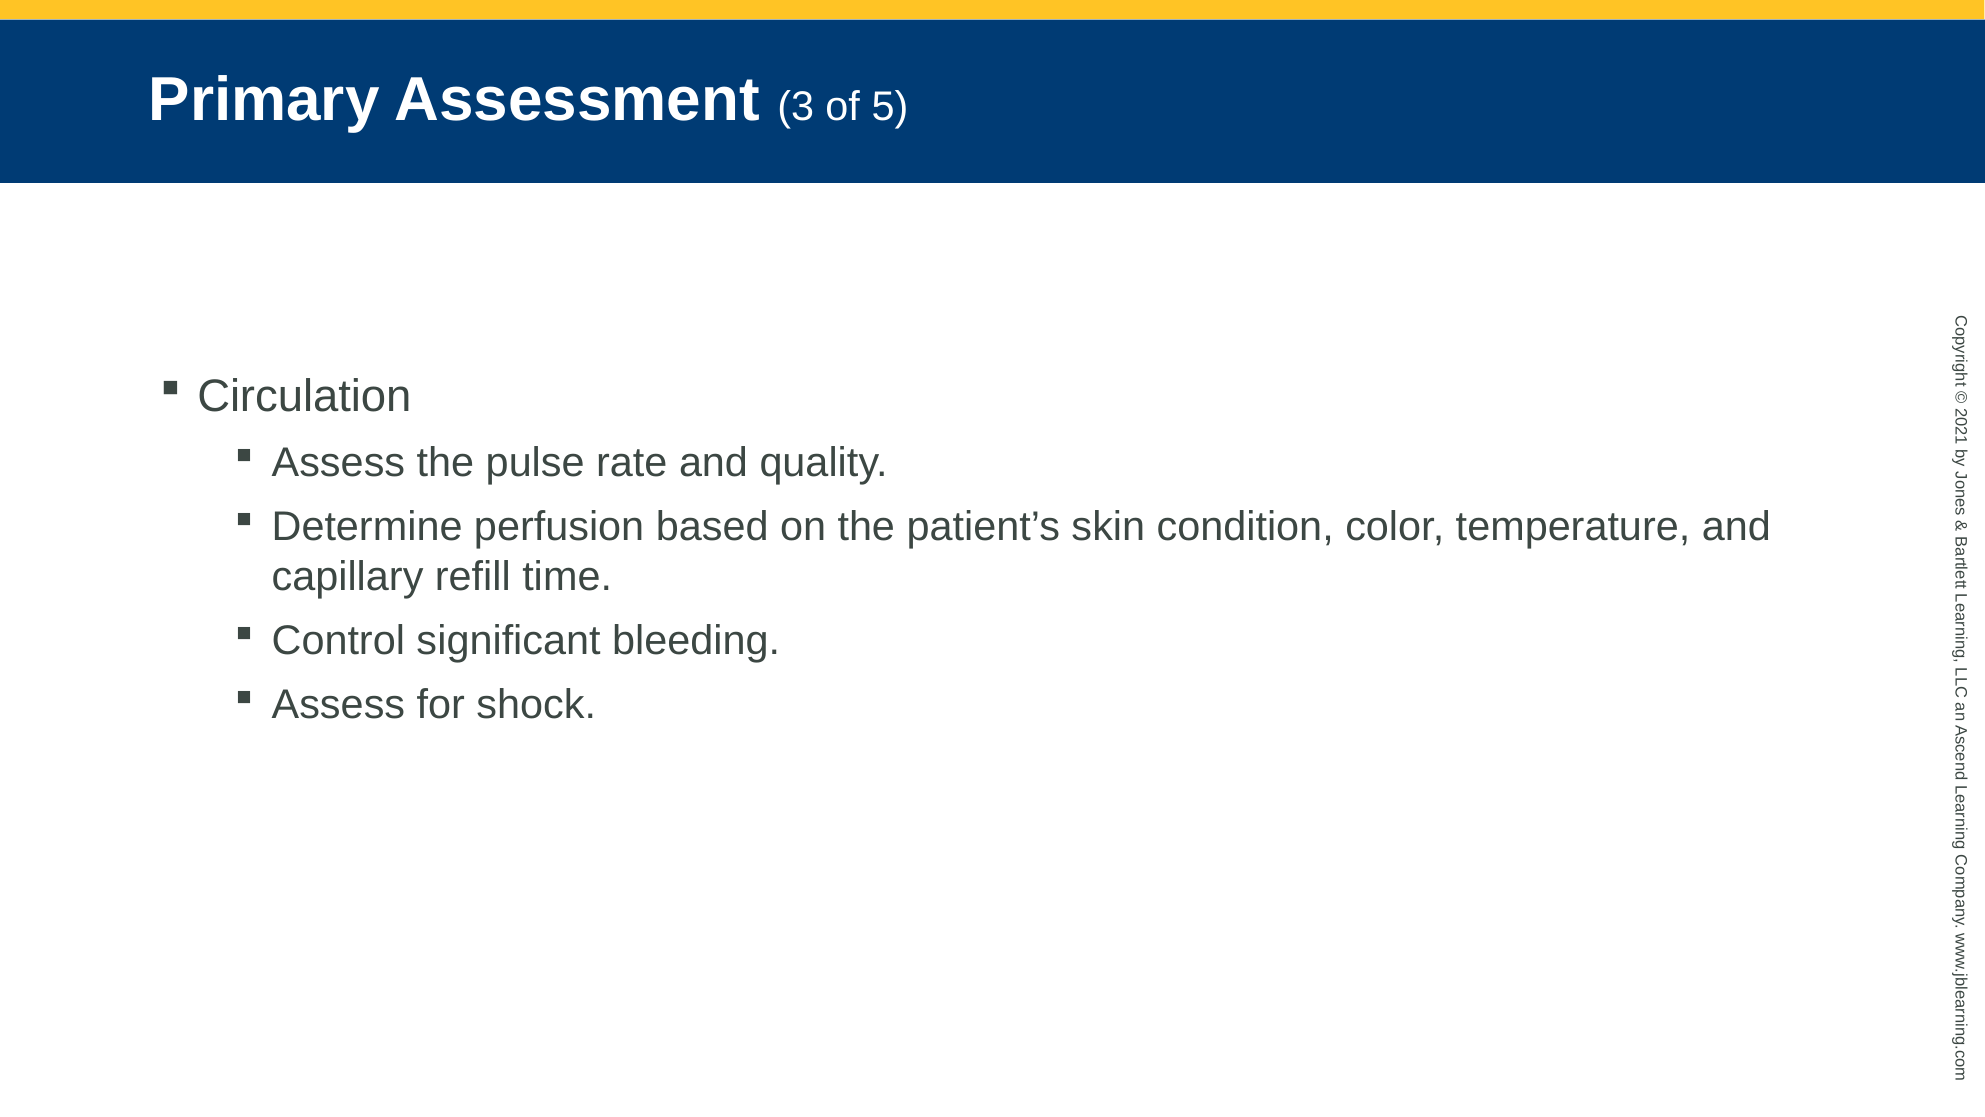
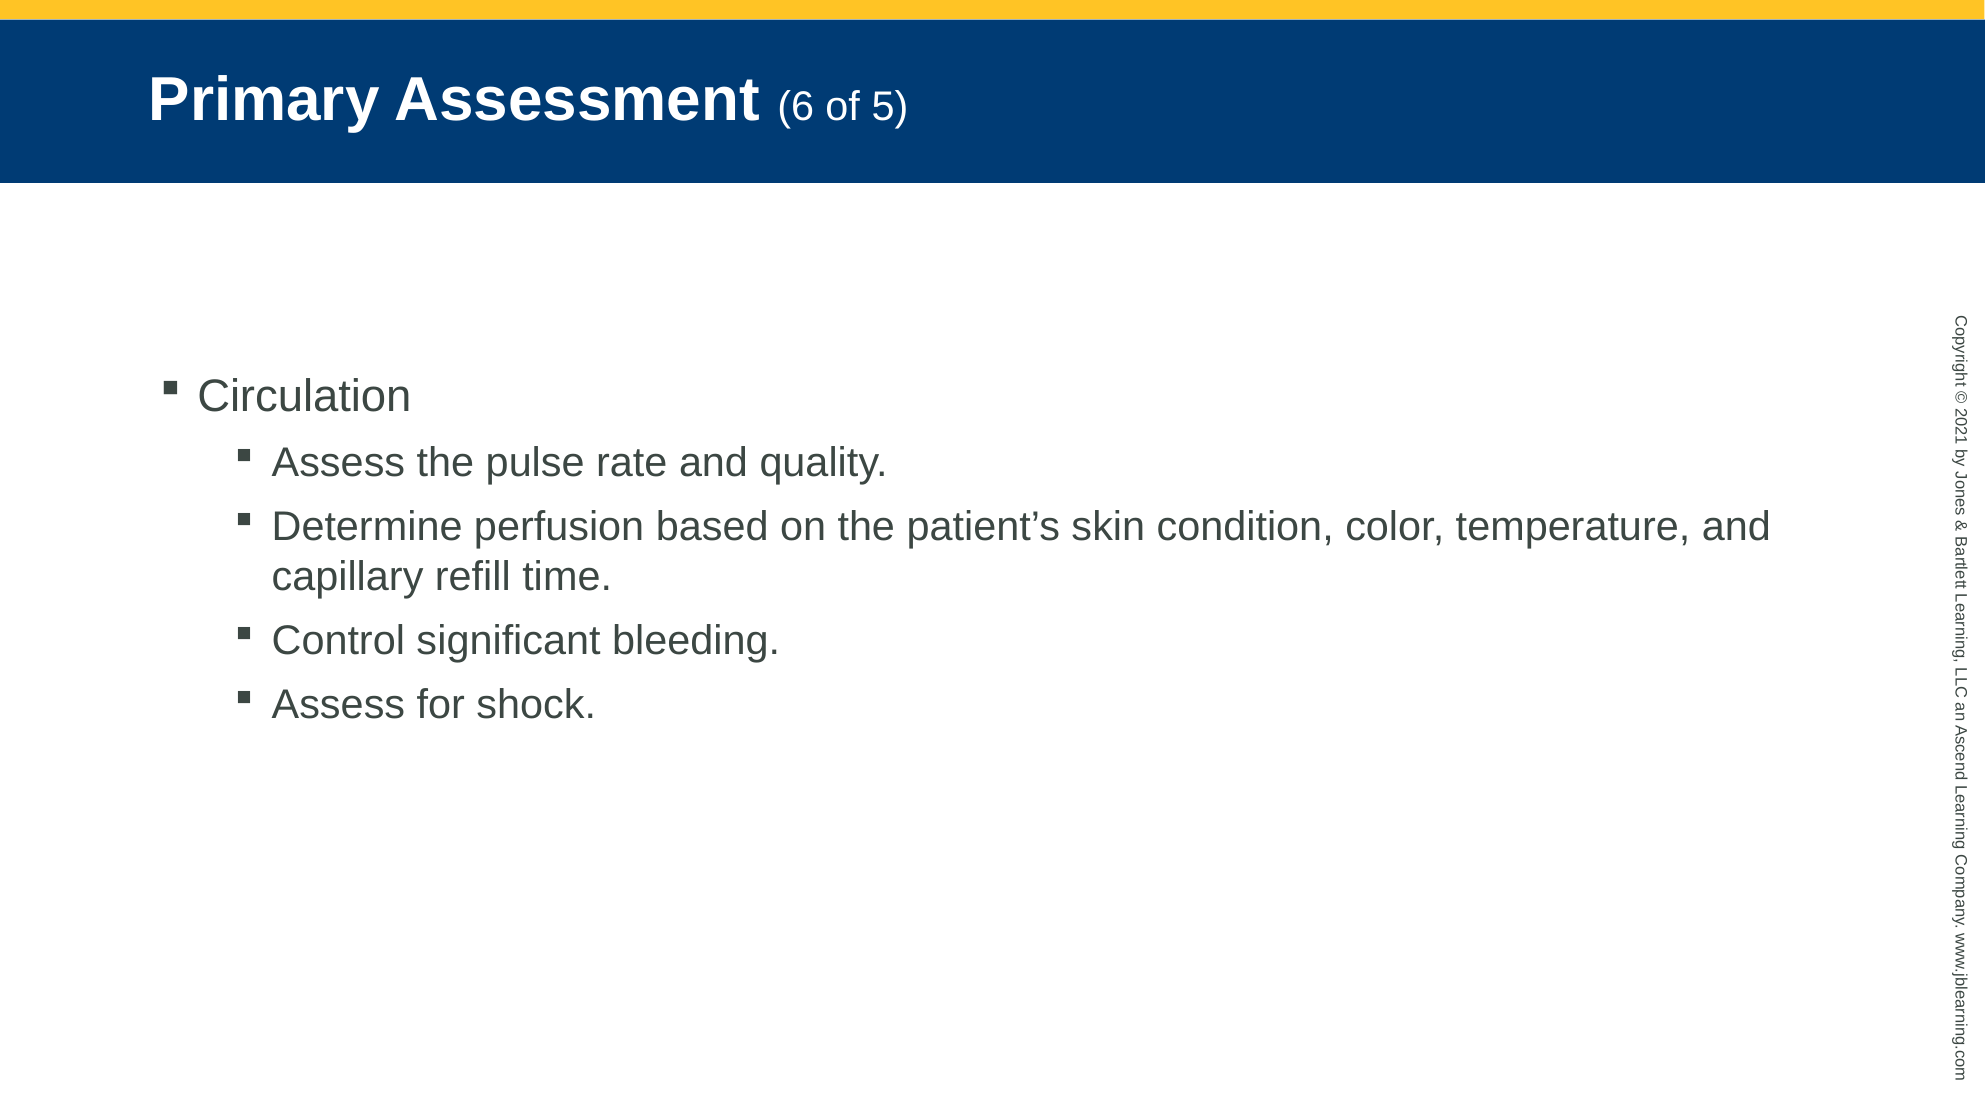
3: 3 -> 6 (796, 107)
